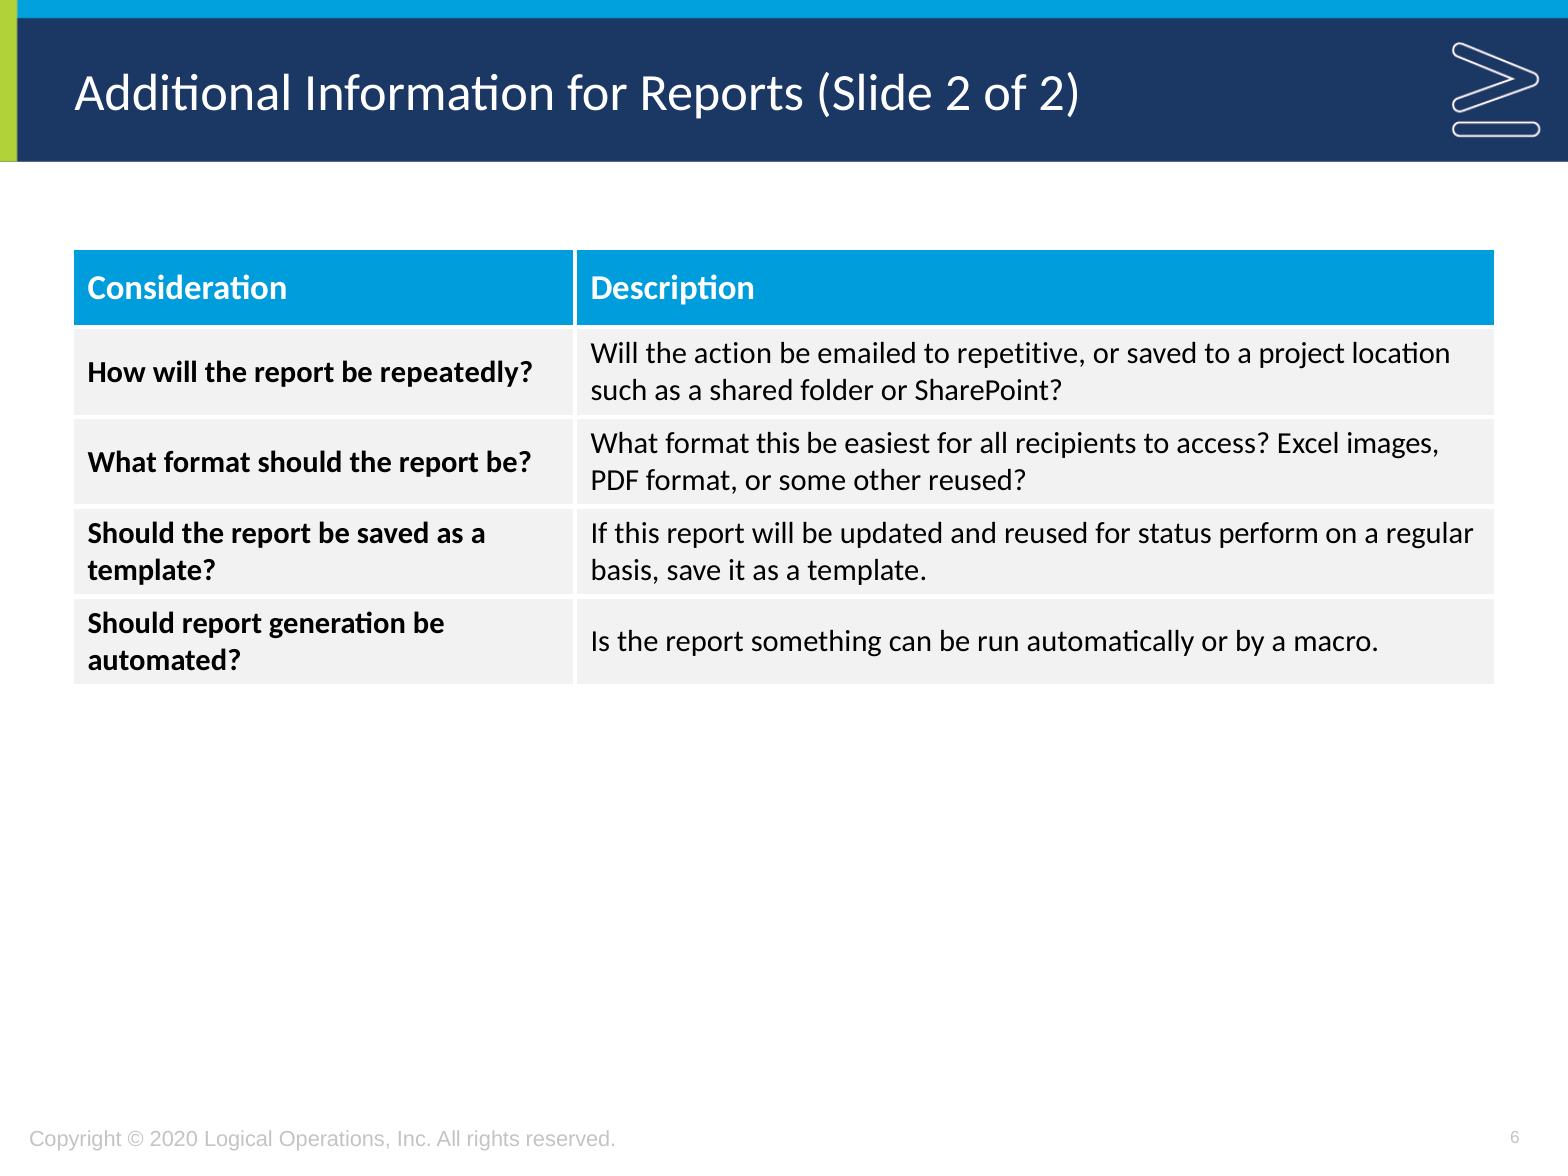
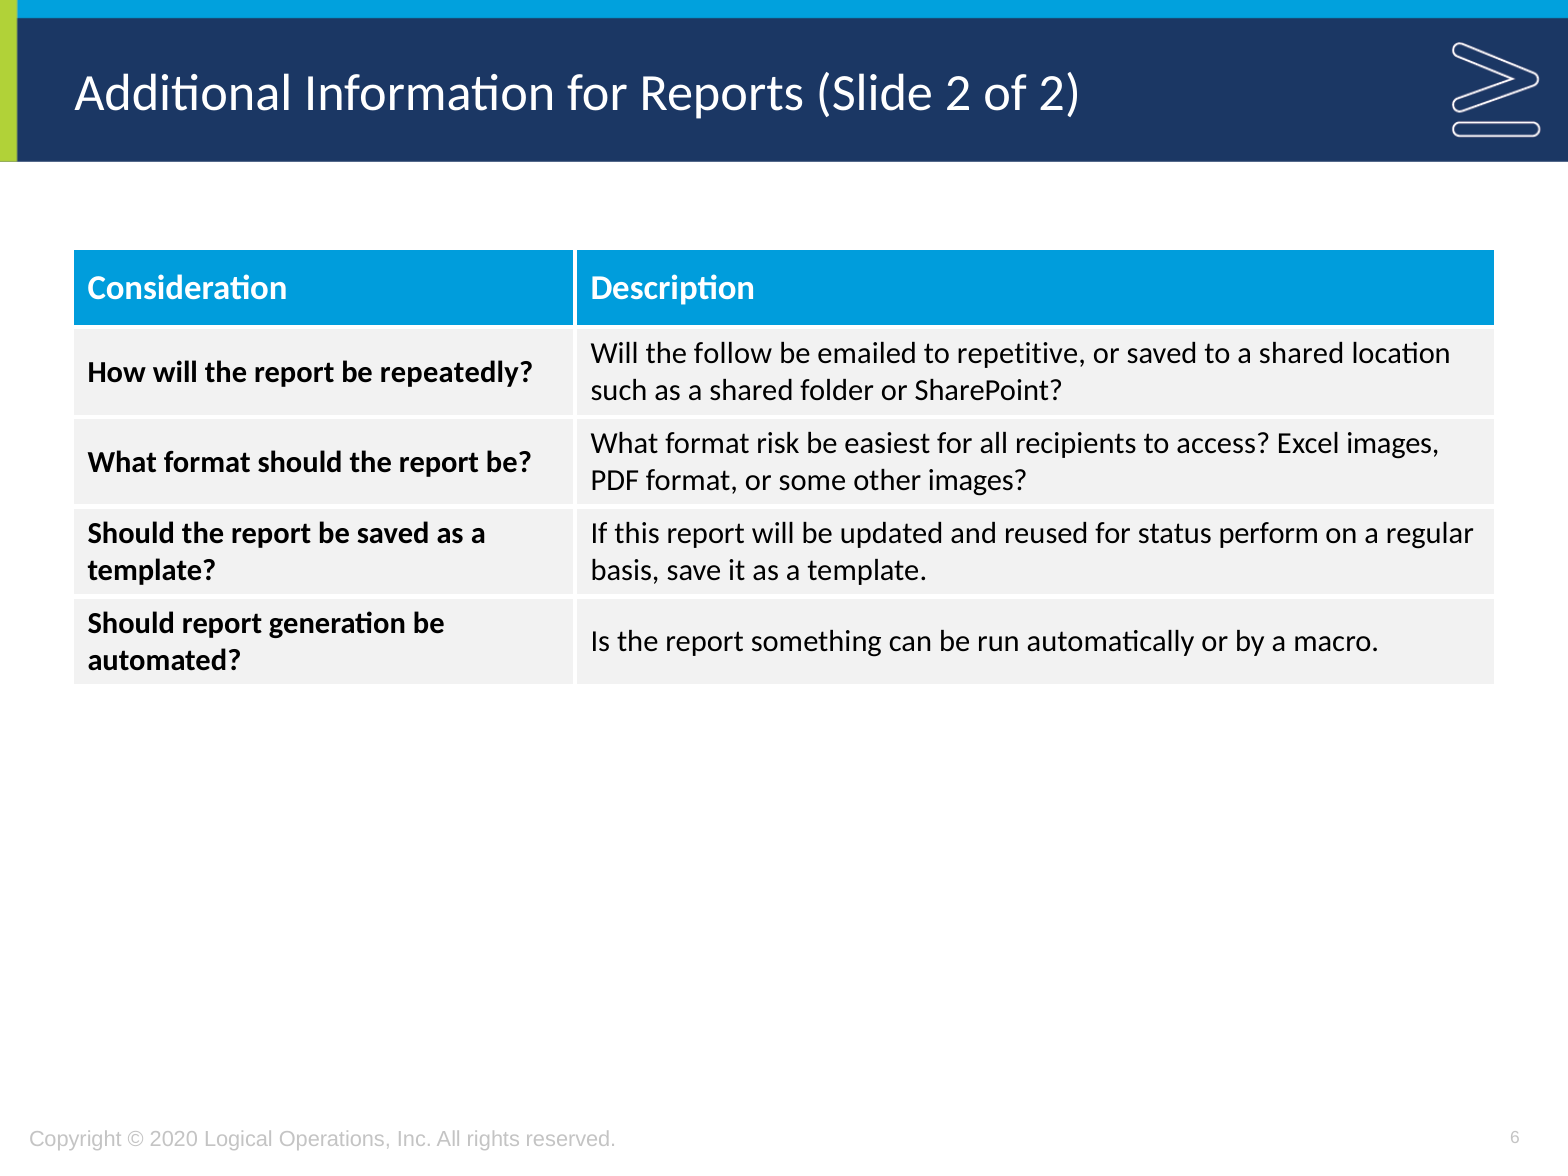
action: action -> follow (733, 353)
to a project: project -> shared (1302, 353)
format this: this -> risk (778, 443)
other reused: reused -> images (978, 481)
